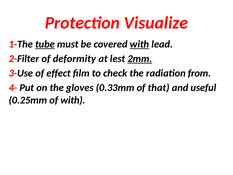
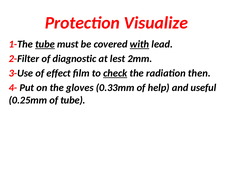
deformity: deformity -> diagnostic (74, 59)
2mm underline: present -> none (140, 59)
check underline: none -> present (115, 73)
from: from -> then (199, 73)
that: that -> help (159, 88)
of with: with -> tube (73, 100)
